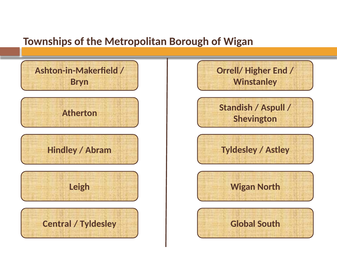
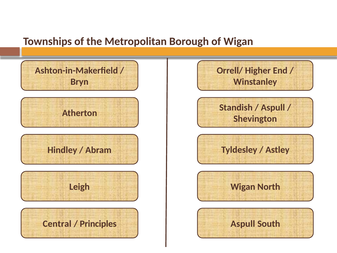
Tyldesley: Tyldesley -> Principles (98, 224)
Global: Global -> Aspull (243, 224)
